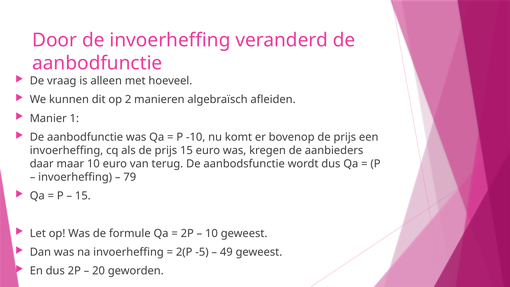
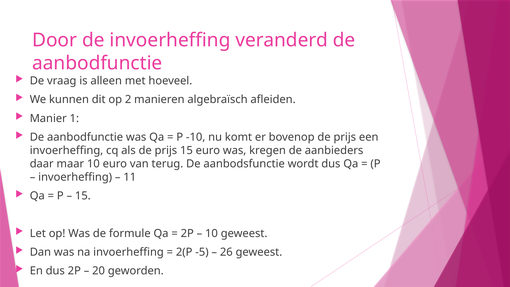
79: 79 -> 11 (130, 177)
49: 49 -> 26 (226, 252)
